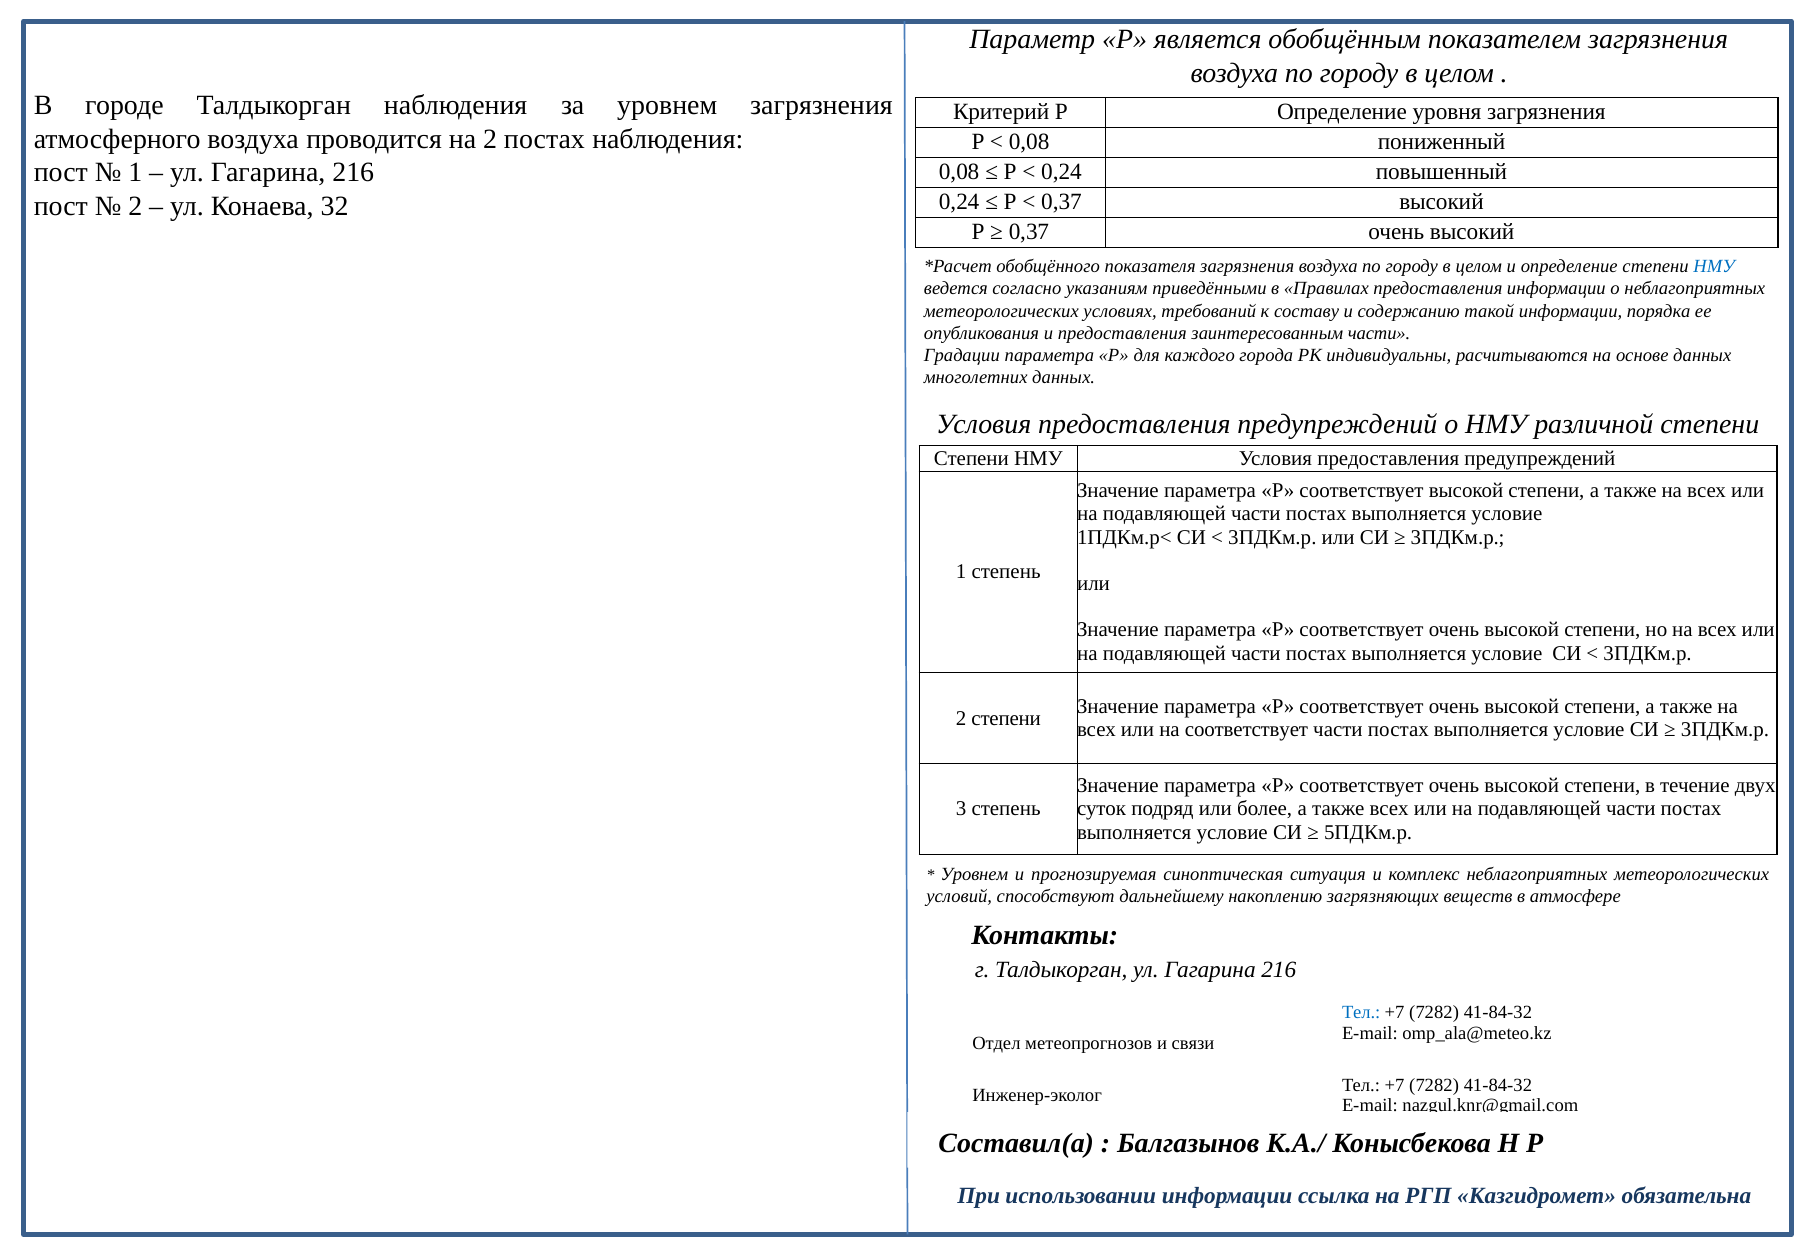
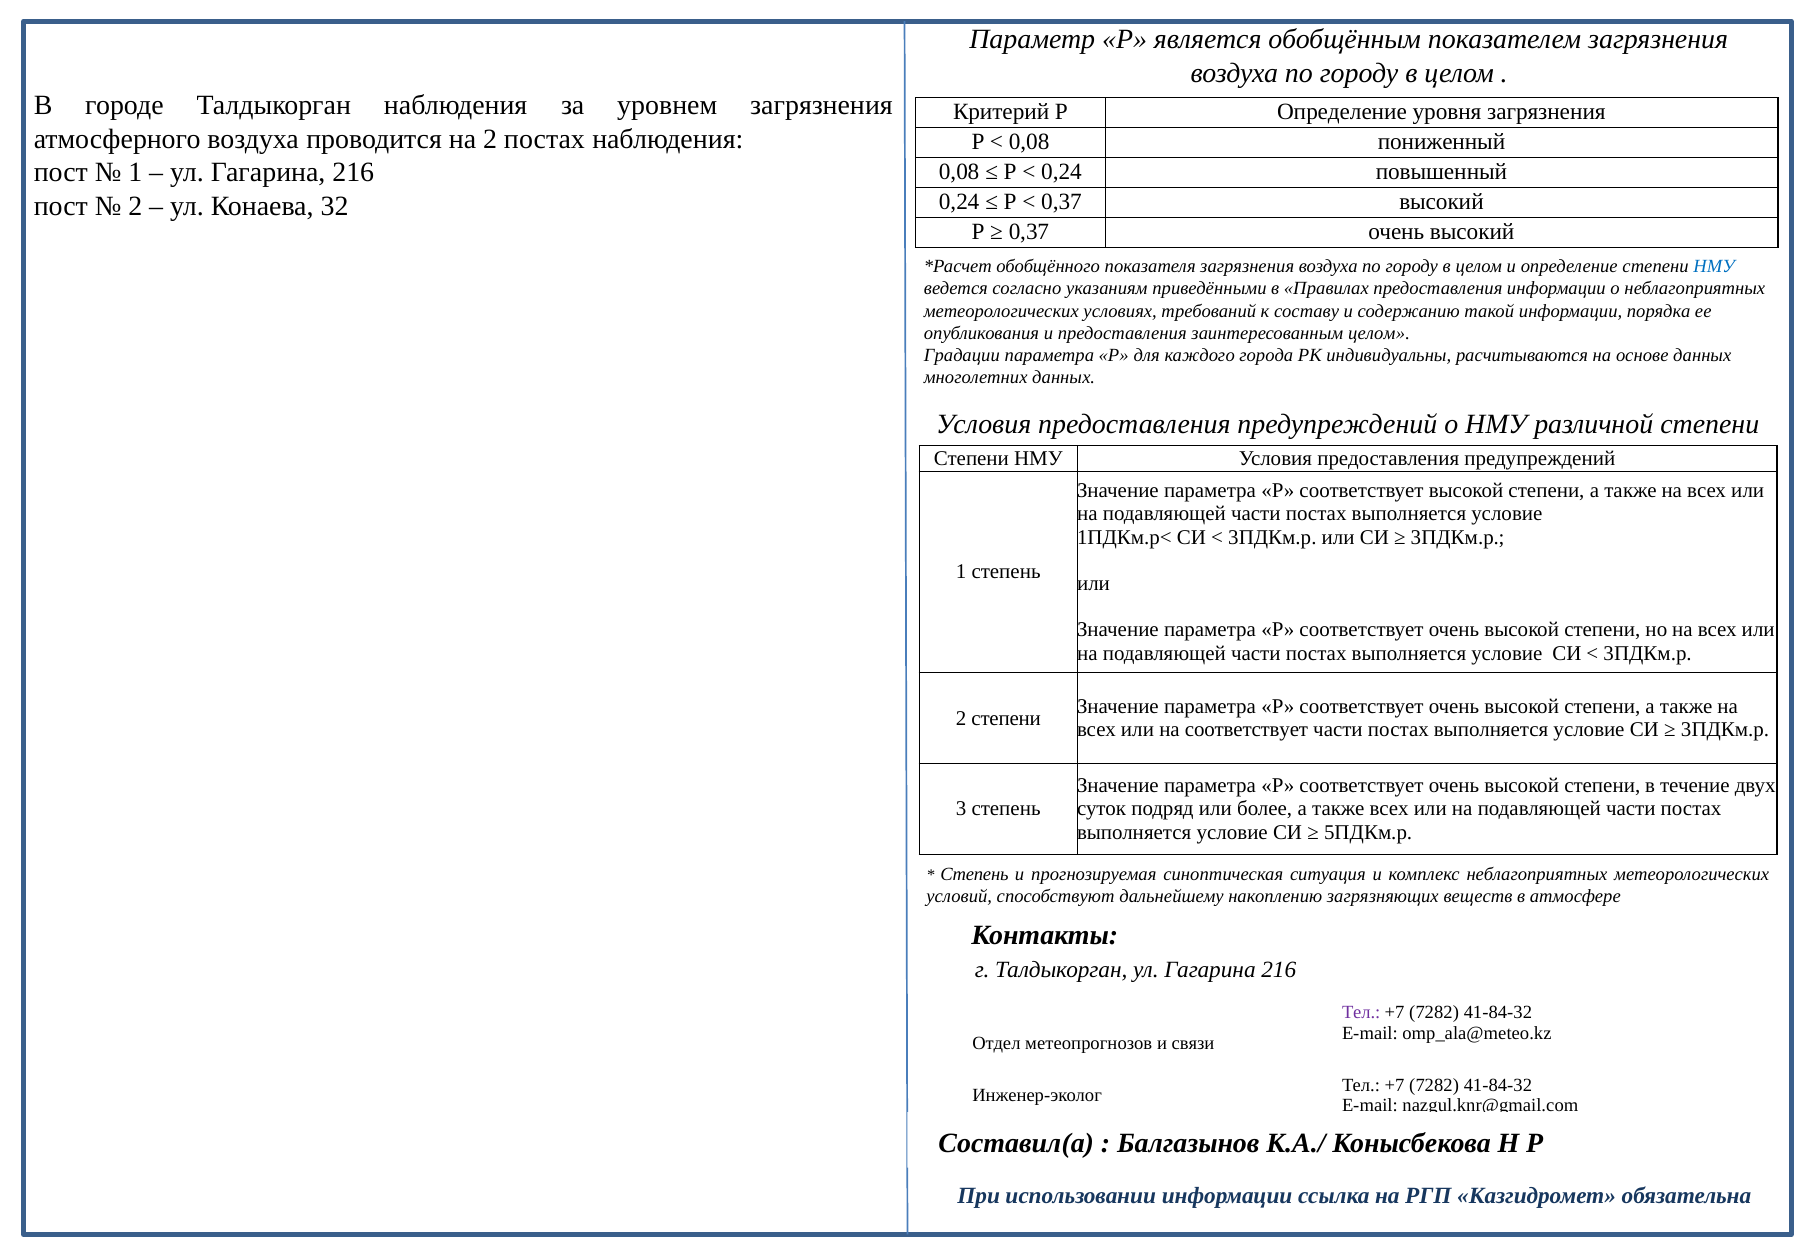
заинтересованным части: части -> целом (1379, 333)
Уровнем: Уровнем -> Степень (974, 874)
Тел colour: blue -> purple (1361, 1013)
